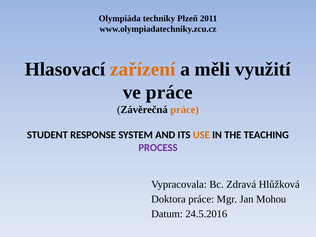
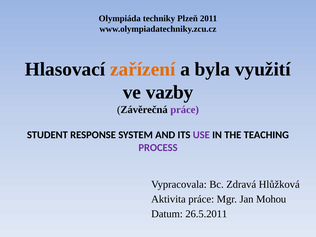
měli: měli -> byla (212, 69)
ve práce: práce -> vazby (170, 92)
práce colour: orange -> purple (185, 110)
USE colour: orange -> purple (201, 135)
Doktora: Doktora -> Aktivita (168, 199)
24.5.2016: 24.5.2016 -> 26.5.2011 (206, 214)
